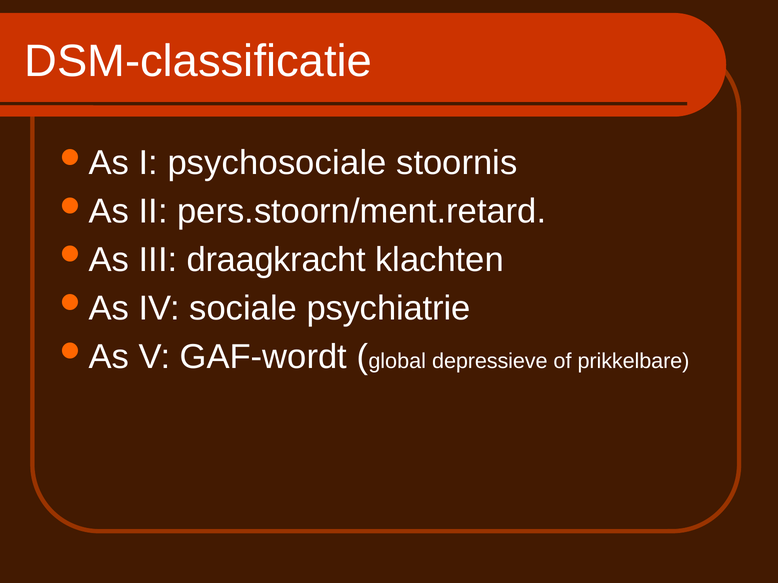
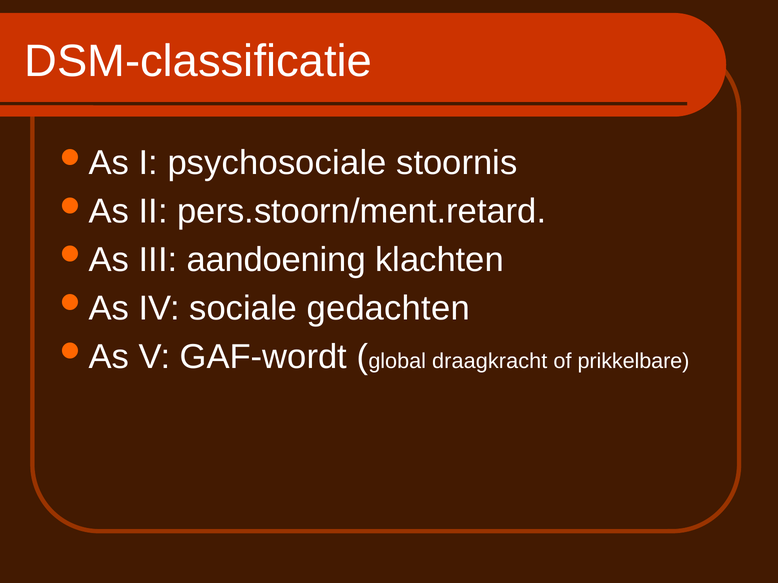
draagkracht: draagkracht -> aandoening (276, 260)
psychiatrie: psychiatrie -> gedachten (388, 308)
depressieve: depressieve -> draagkracht (490, 361)
